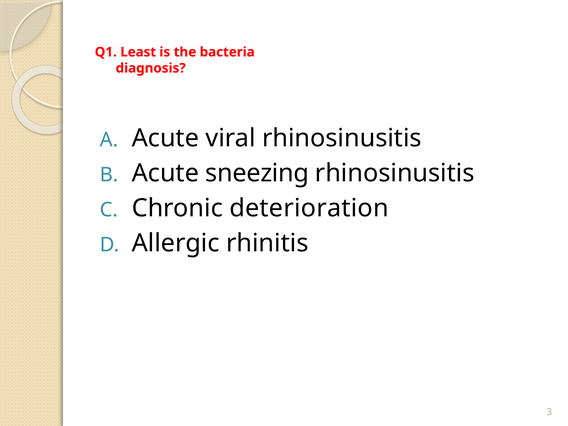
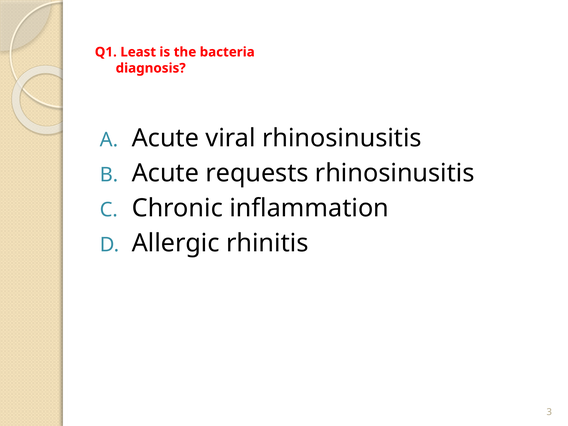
sneezing: sneezing -> requests (257, 173)
deterioration: deterioration -> inflammation (309, 208)
